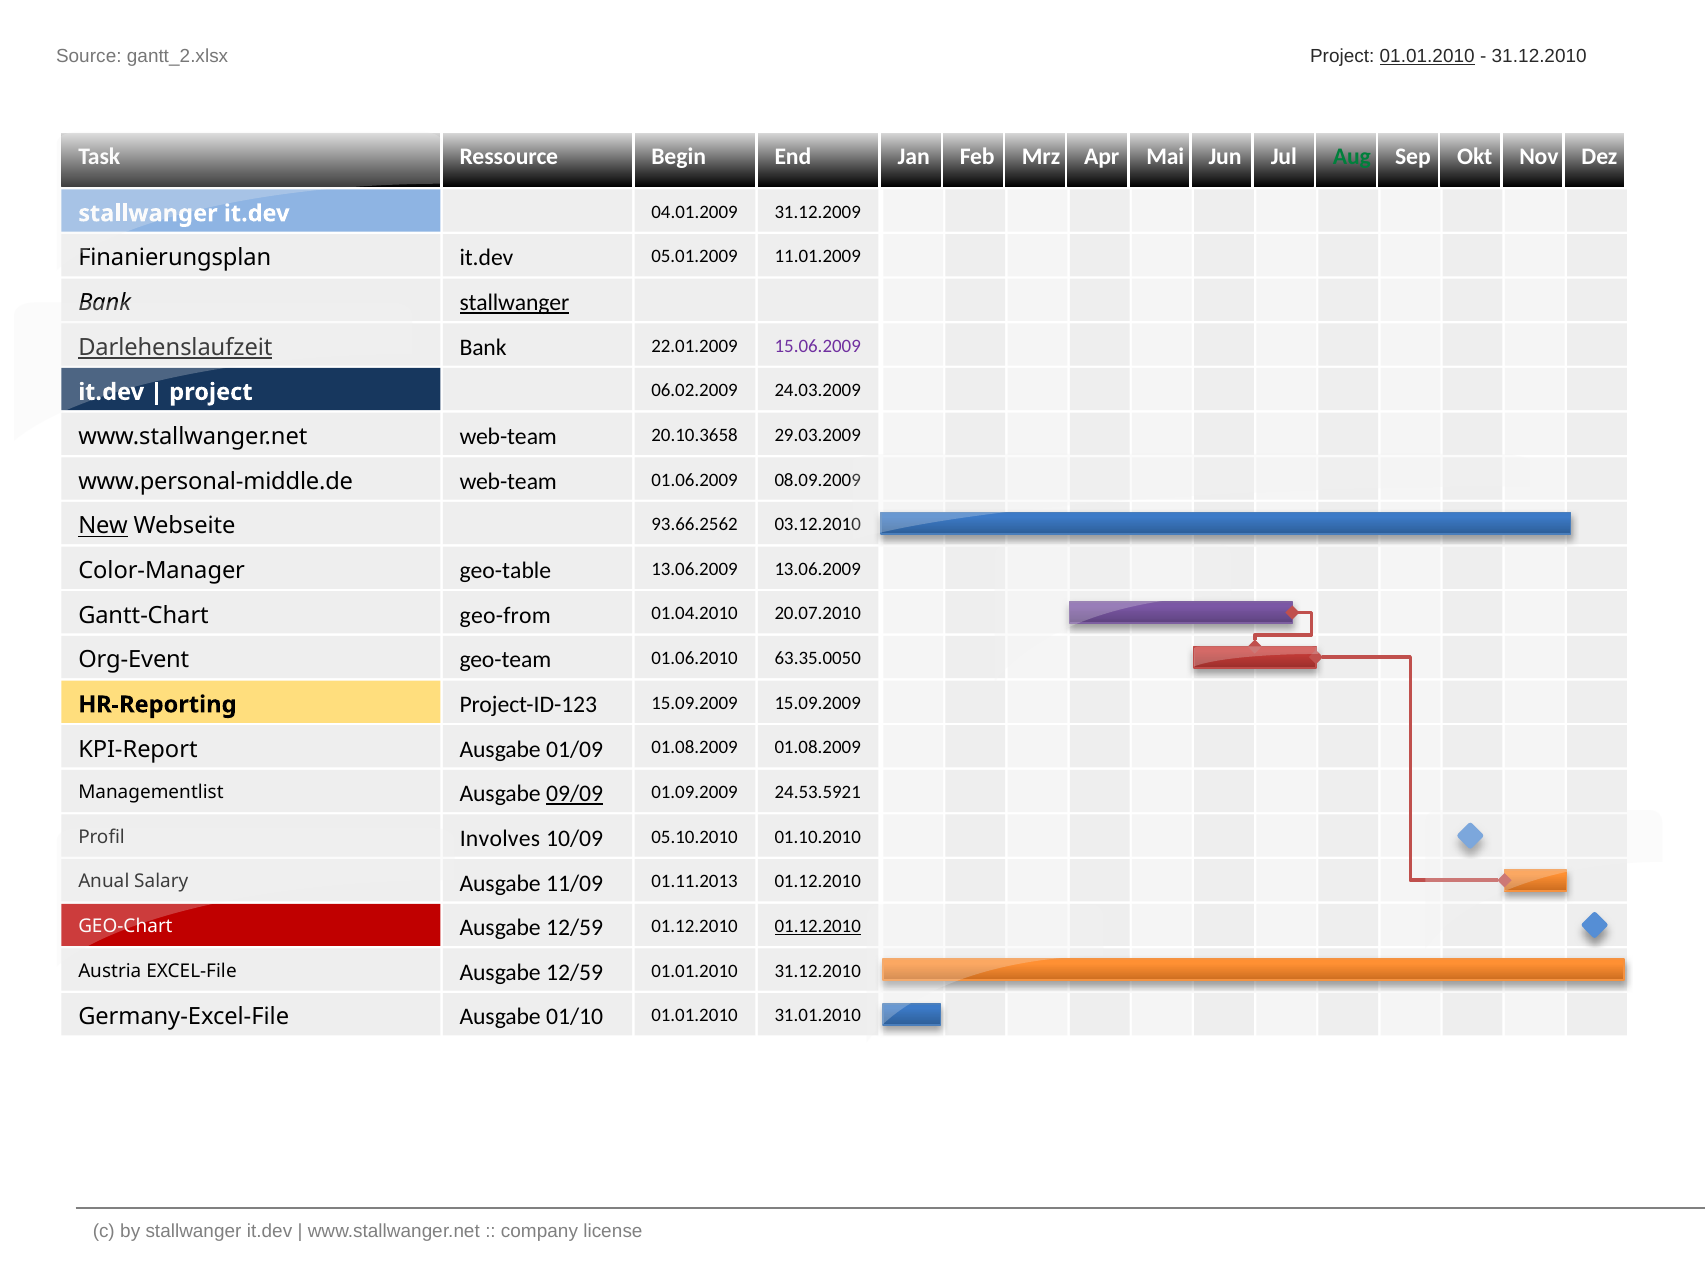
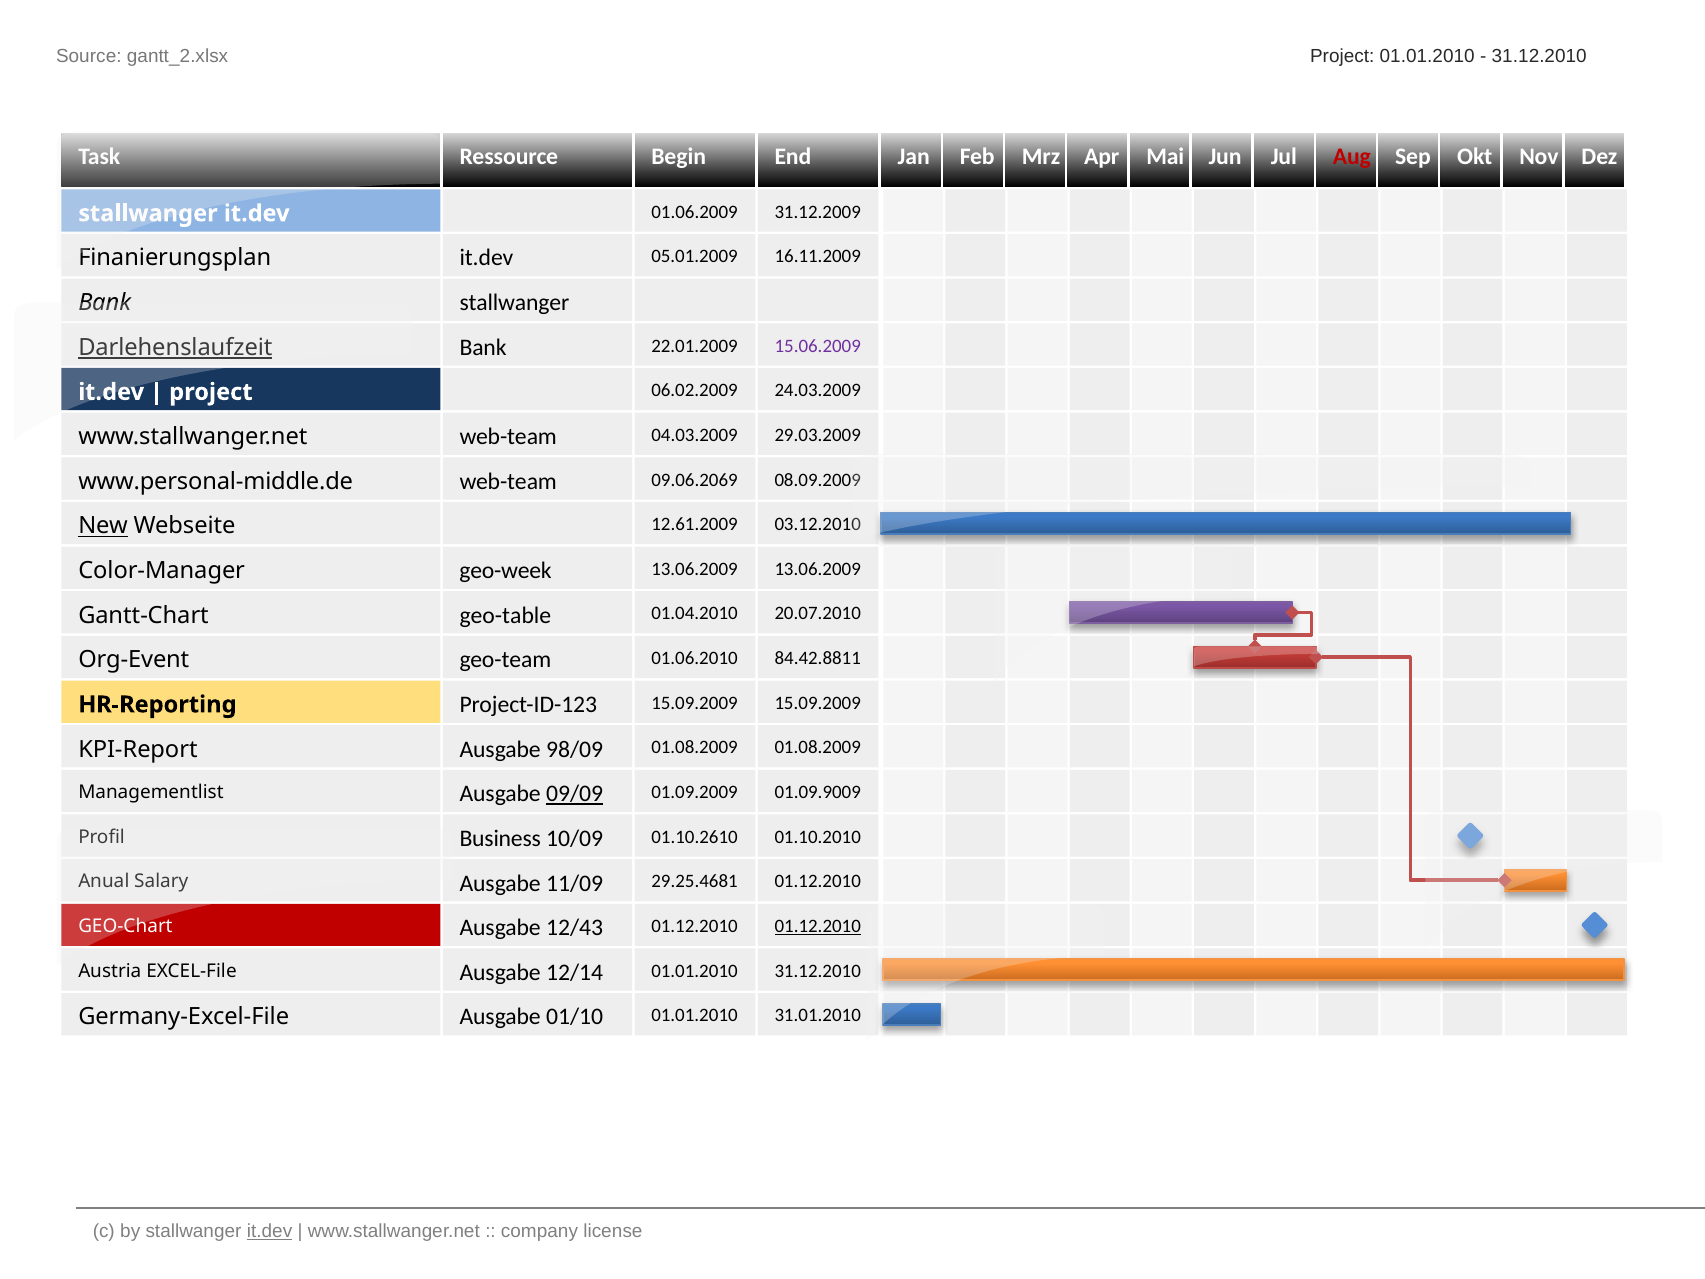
01.01.2010 underline: present -> none (1427, 56)
Aug colour: green -> red (1352, 157)
04.01.2009: 04.01.2009 -> 01.06.2009 (695, 212)
11.01.2009: 11.01.2009 -> 16.11.2009 (818, 256)
stallwanger underline: present -> none (514, 303)
20.10.3658: 20.10.3658 -> 04.03.2009 (695, 435)
01.06.2009: 01.06.2009 -> 09.06.2069 (695, 480)
93.66.2562: 93.66.2562 -> 12.61.2009 (695, 524)
geo-table: geo-table -> geo-week (505, 571)
geo-from: geo-from -> geo-table (505, 615)
63.35.0050: 63.35.0050 -> 84.42.8811 (818, 658)
01/09: 01/09 -> 98/09 (575, 749)
24.53.5921: 24.53.5921 -> 01.09.9009 (818, 792)
Involves: Involves -> Business (500, 838)
05.10.2010: 05.10.2010 -> 01.10.2610 (695, 837)
01.11.2013: 01.11.2013 -> 29.25.4681 (695, 881)
12/59: 12/59 -> 12/43 (575, 928)
EXCEL-File Ausgabe 12/59: 12/59 -> 12/14 (575, 972)
it.dev underline: none -> present (270, 1231)
